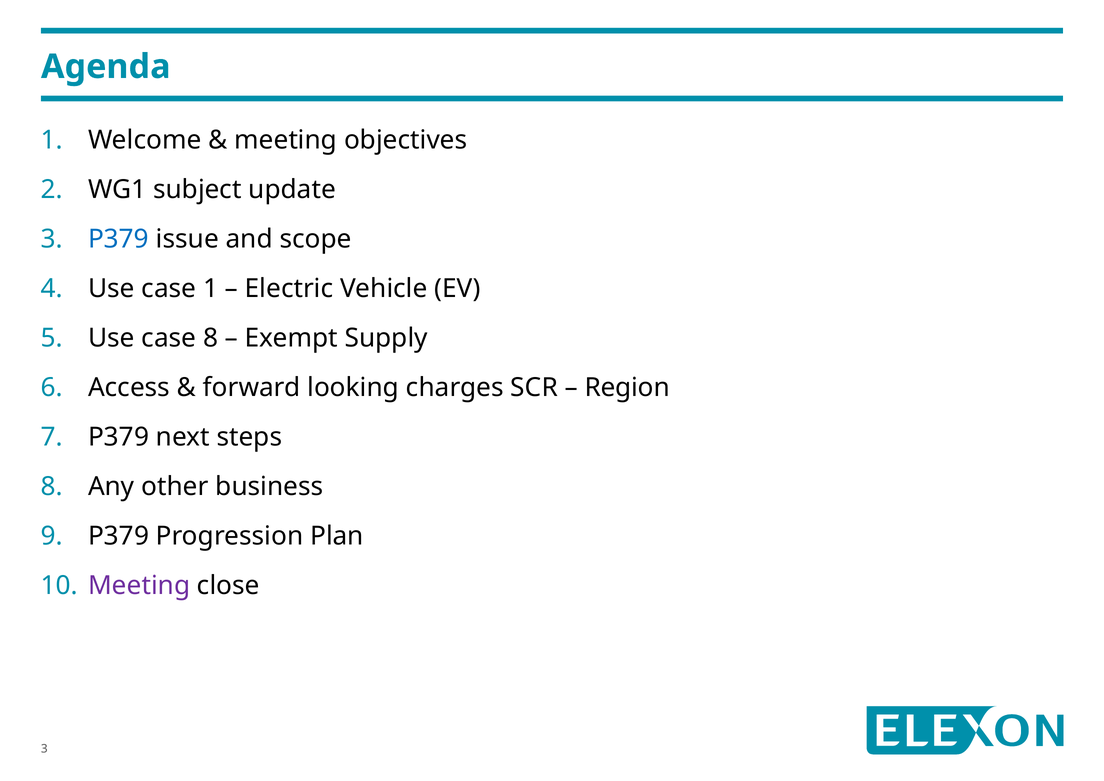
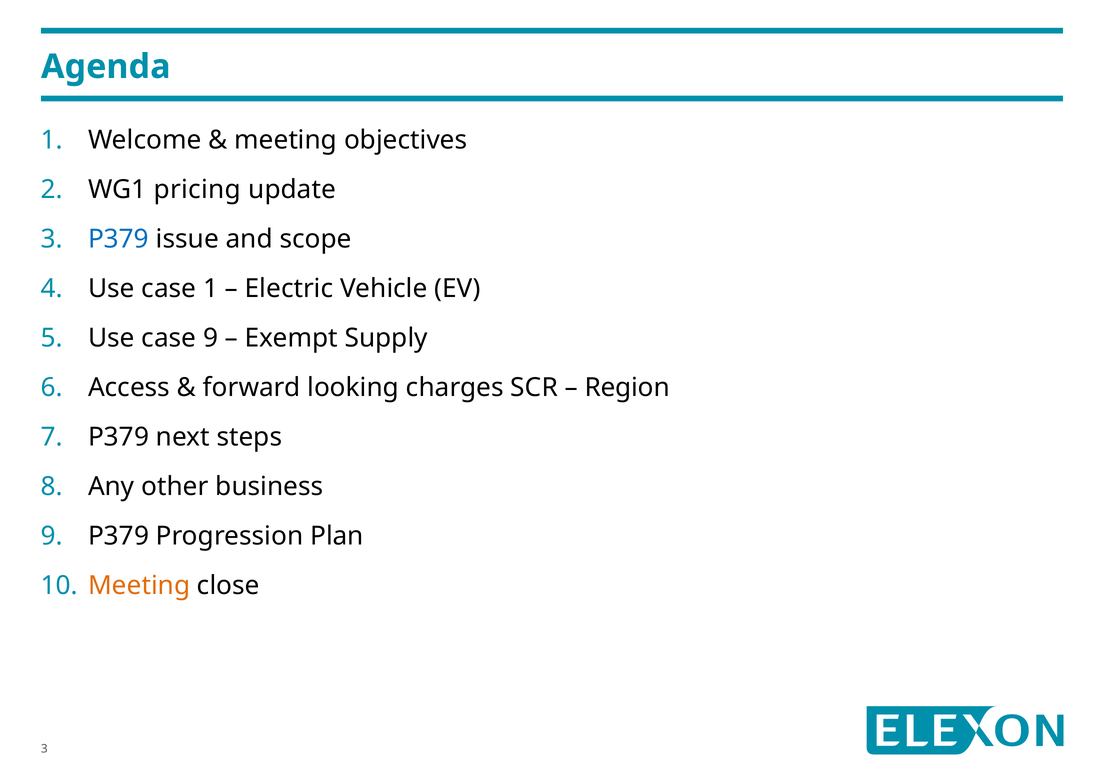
subject: subject -> pricing (197, 189)
case 8: 8 -> 9 (211, 338)
Meeting colour: purple -> orange (139, 585)
